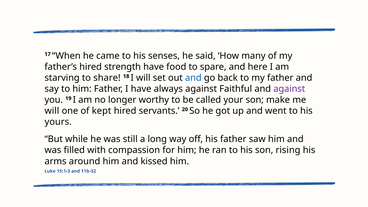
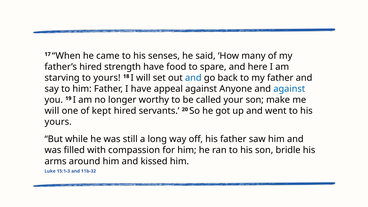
to share: share -> yours (107, 78)
always: always -> appeal (168, 89)
Faithful: Faithful -> Anyone (236, 89)
against colour: purple -> blue (289, 89)
rising: rising -> bridle (288, 150)
